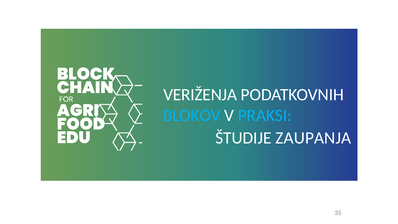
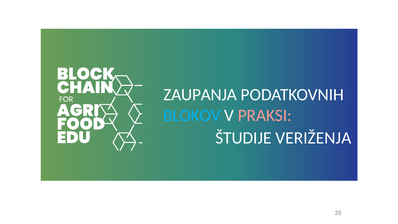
VERIŽENJA: VERIŽENJA -> ZAUPANJA (200, 95)
PRAKSI colour: light blue -> pink (265, 115)
ZAUPANJA: ZAUPANJA -> VERIŽENJA (313, 138)
